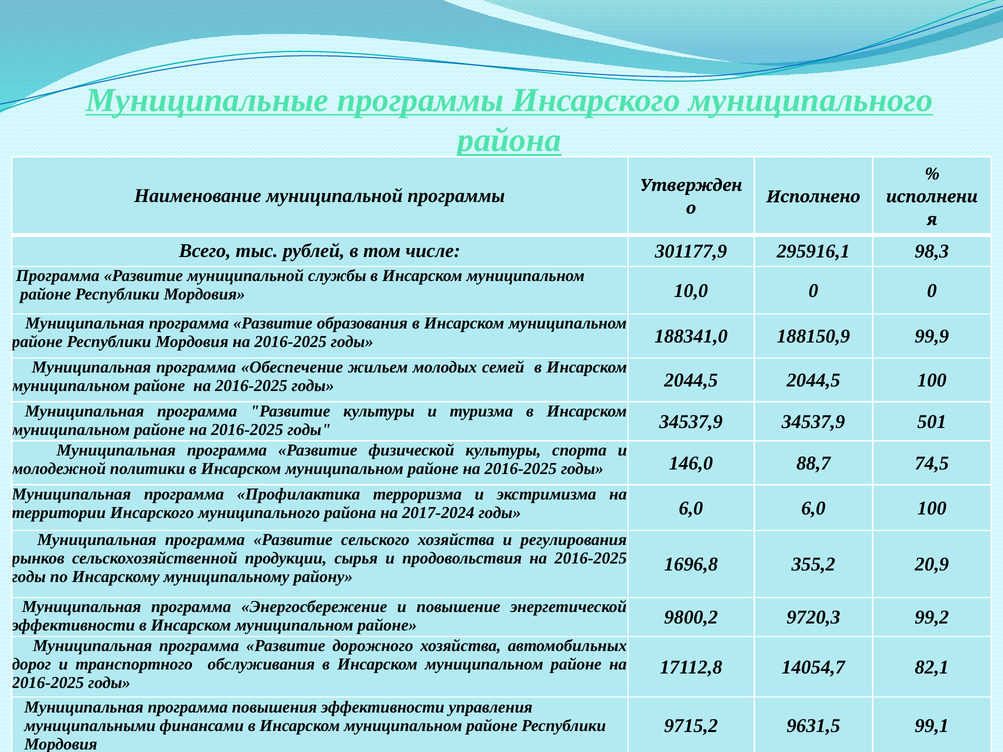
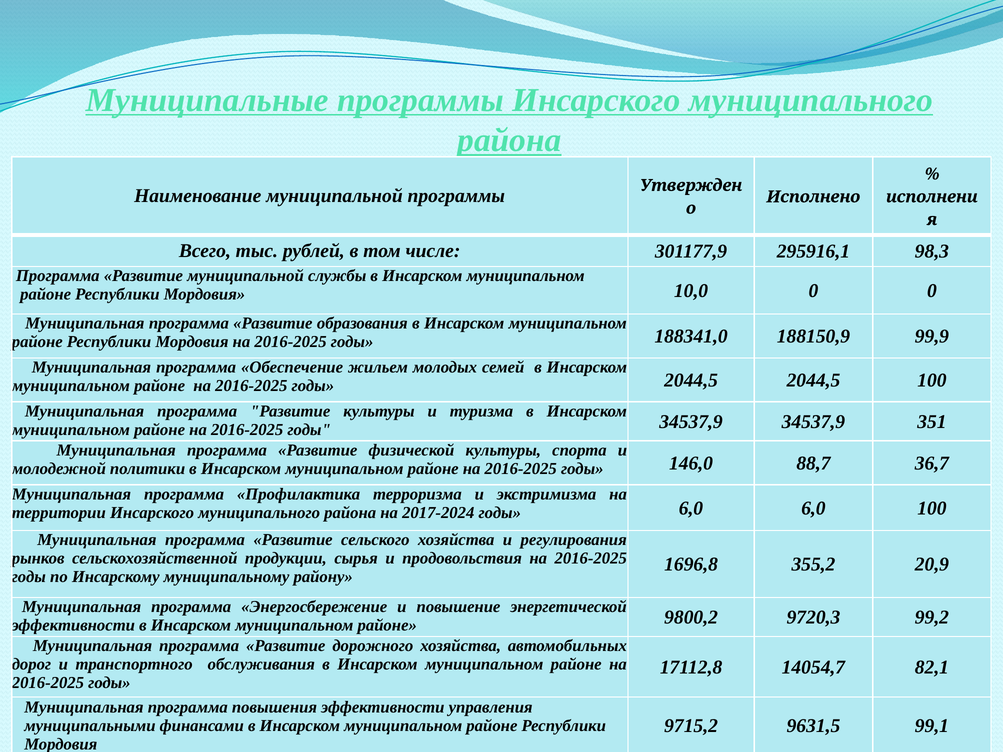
501: 501 -> 351 (932, 422)
74,5: 74,5 -> 36,7 (932, 464)
